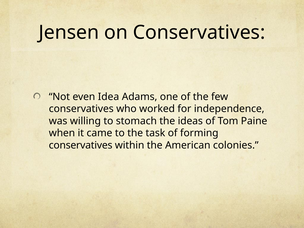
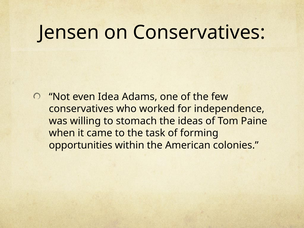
conservatives: conservatives -> opportunities (81, 145)
